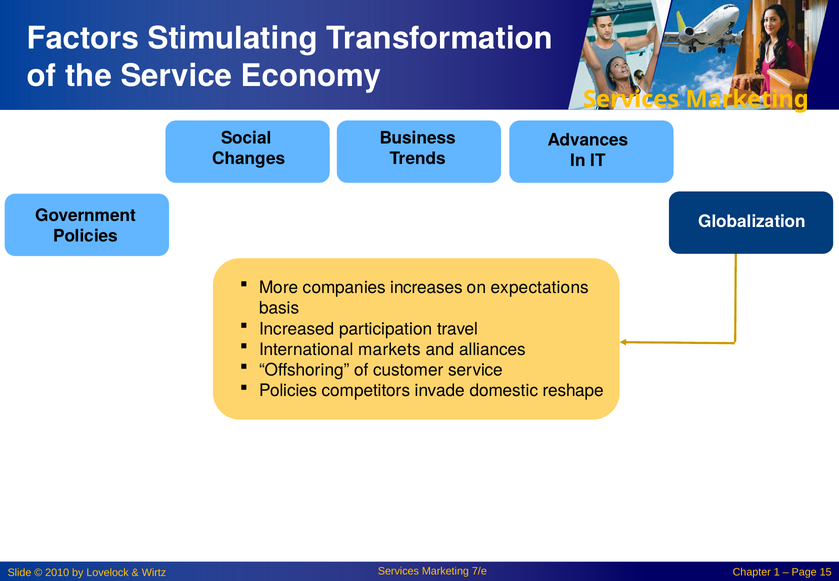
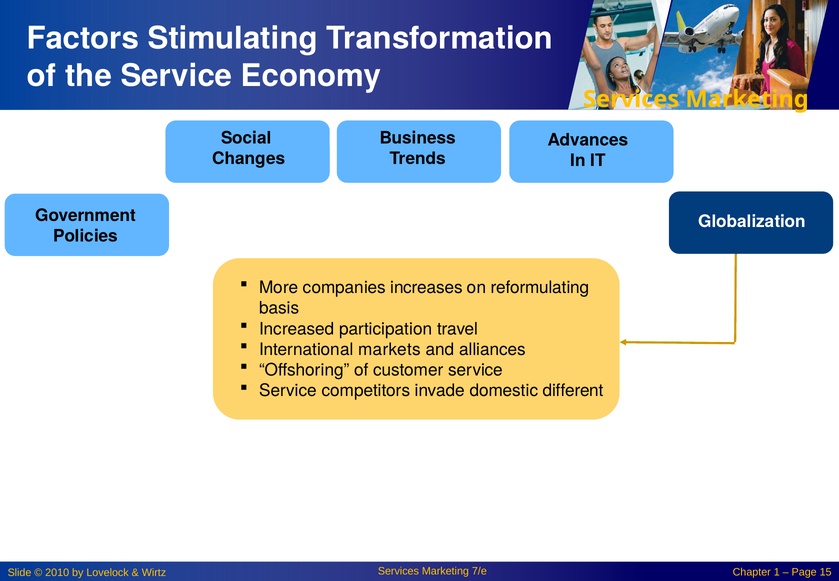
expectations: expectations -> reformulating (540, 288)
Policies: Policies -> Service (288, 391)
reshape: reshape -> different (573, 391)
